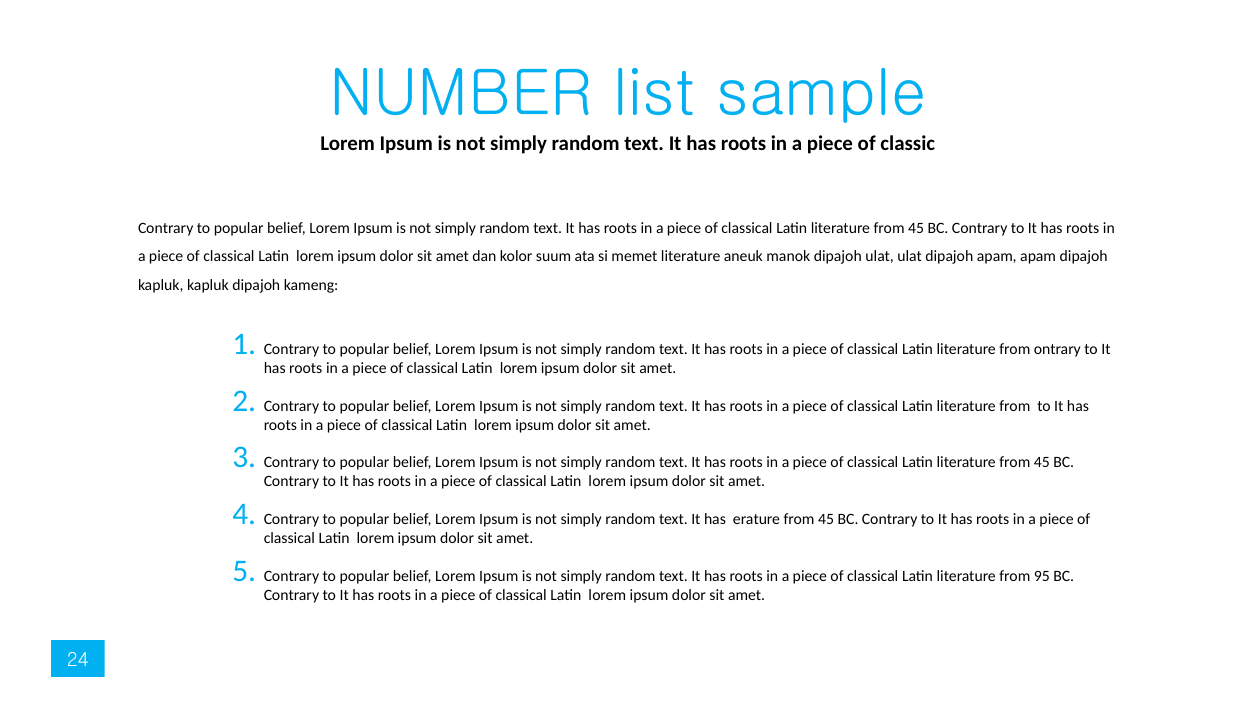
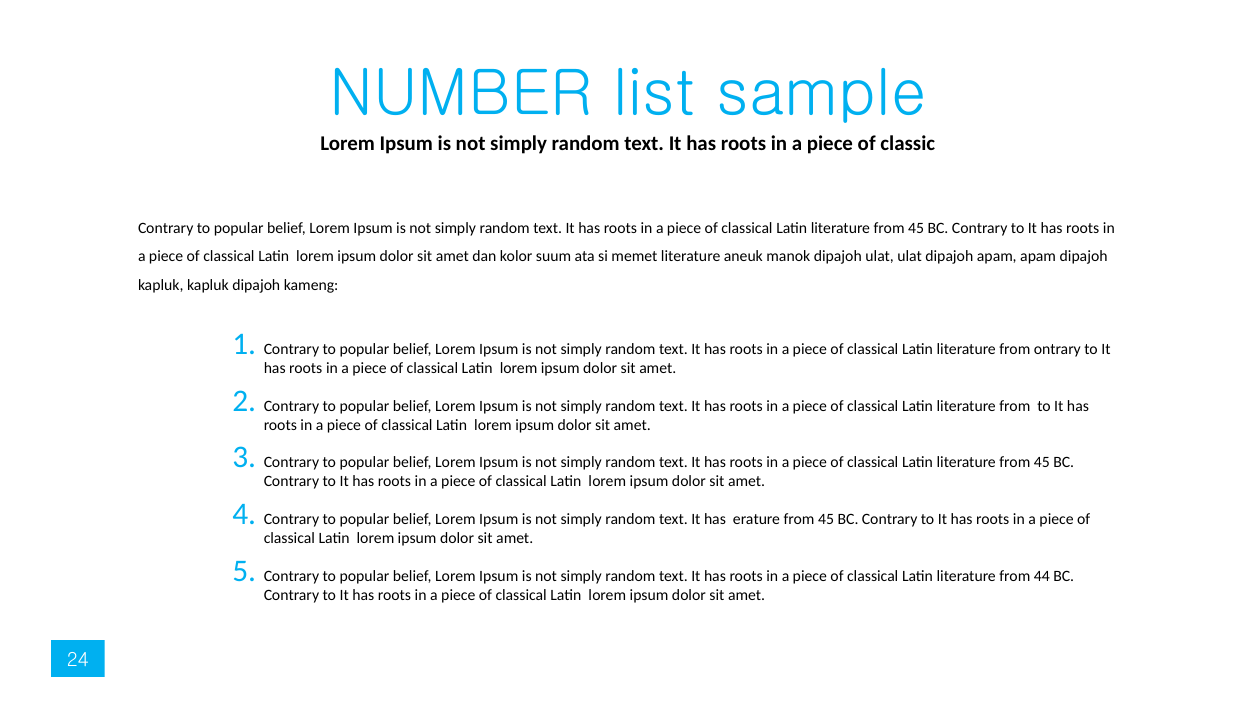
95: 95 -> 44 (1042, 576)
